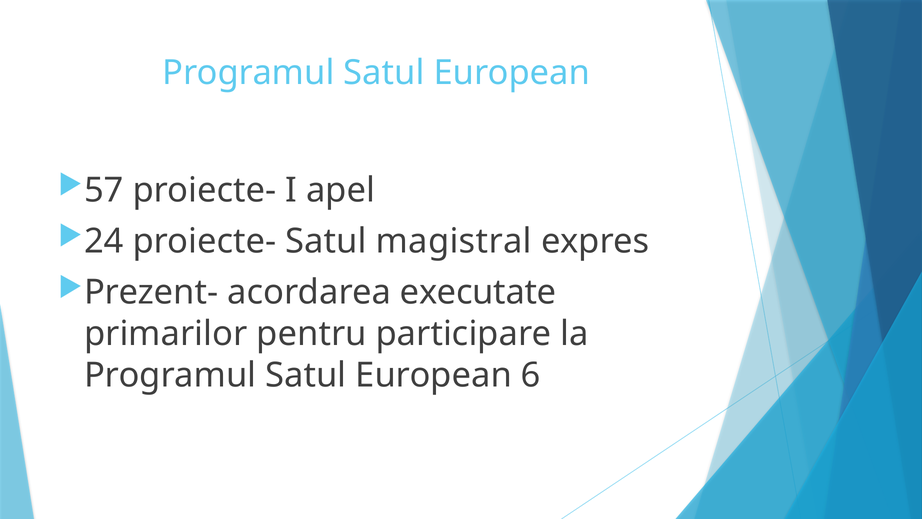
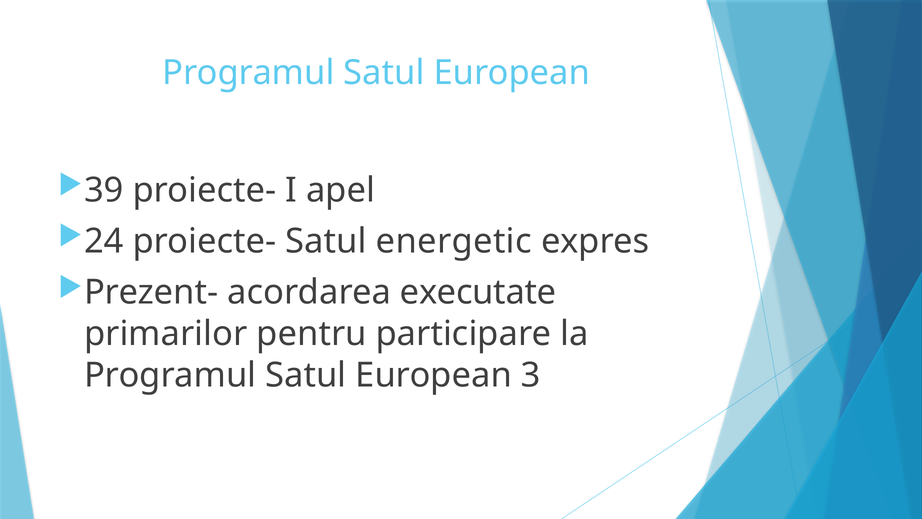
57: 57 -> 39 (104, 190)
magistral: magistral -> energetic (454, 241)
6: 6 -> 3 (531, 375)
